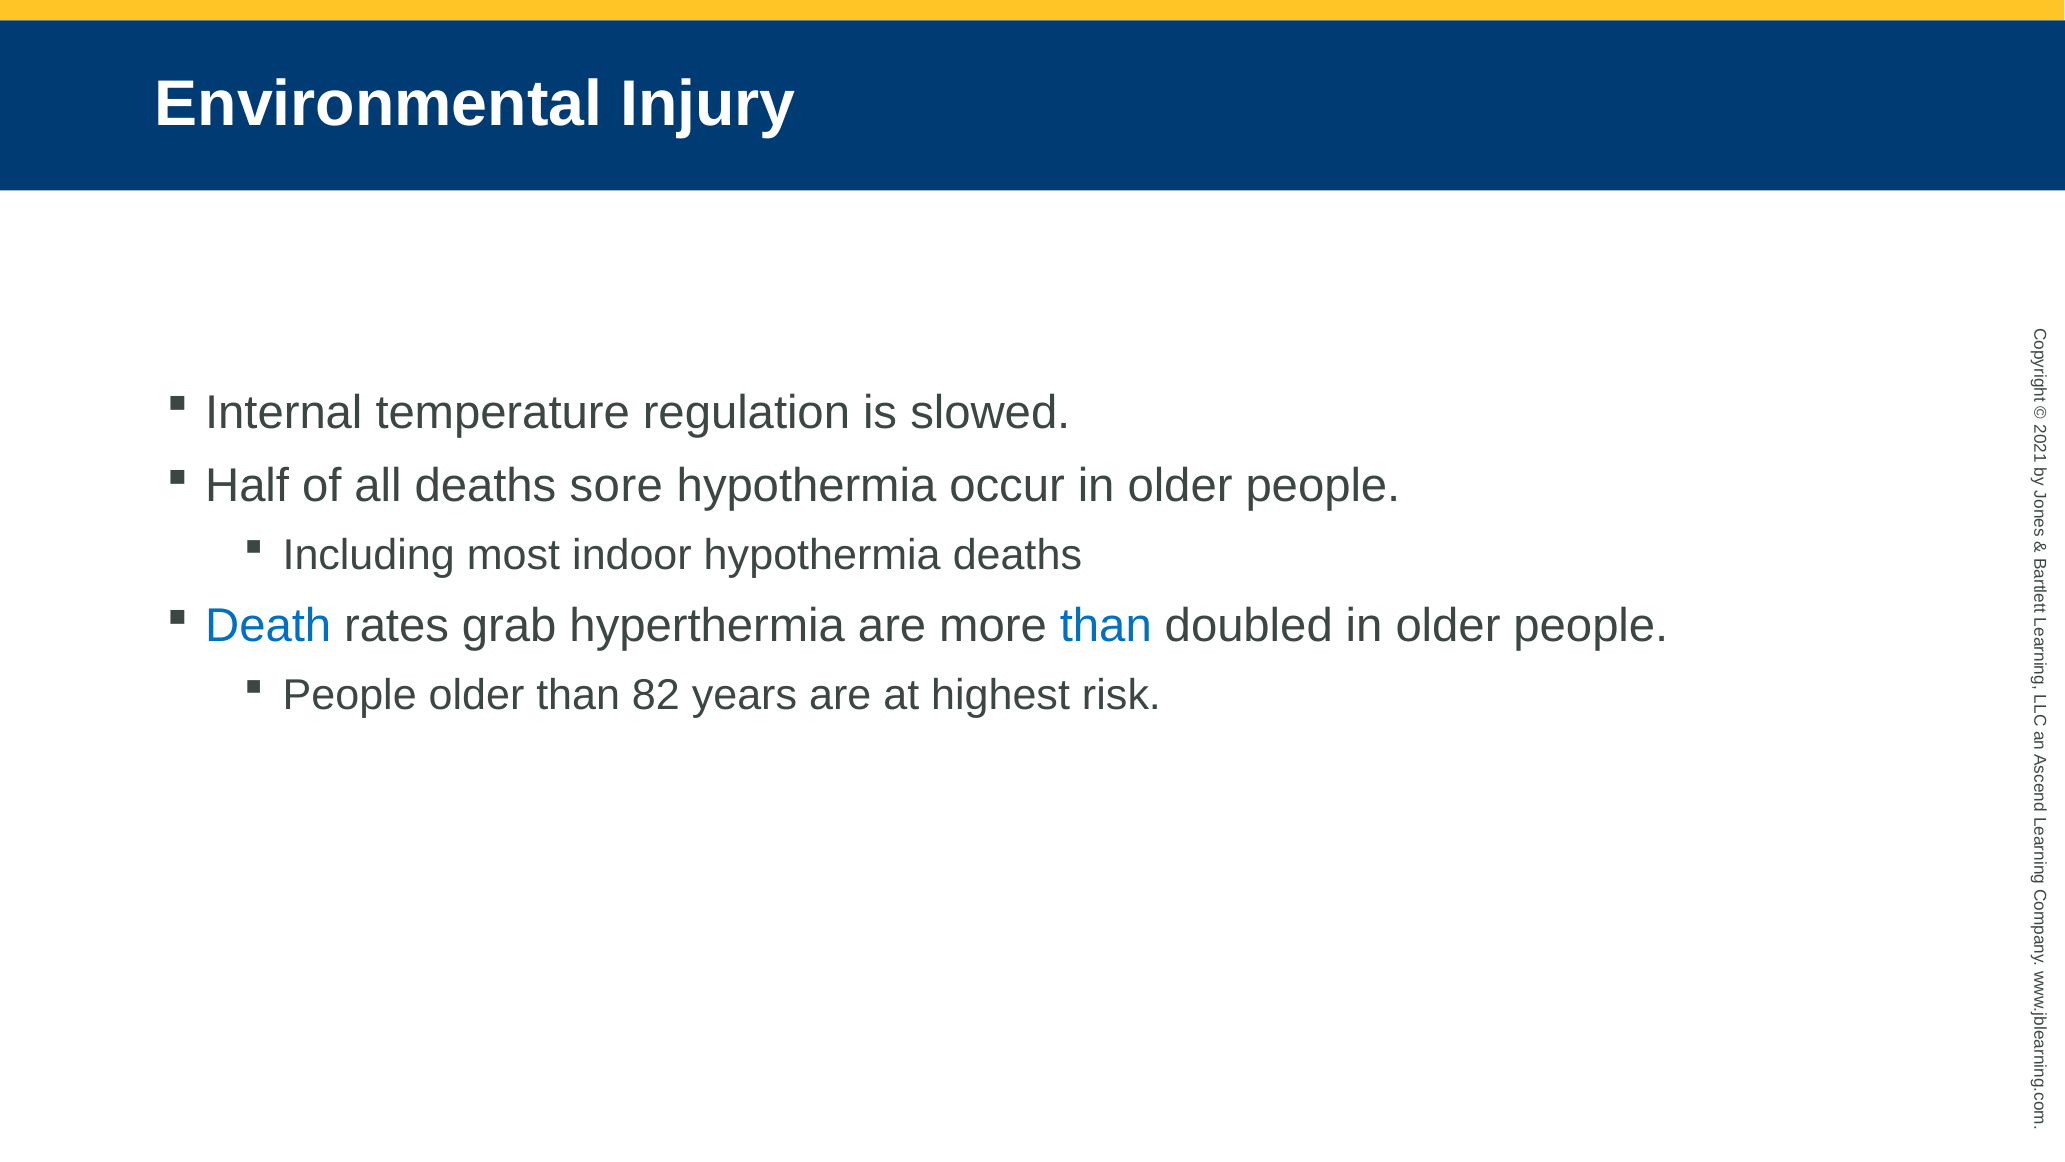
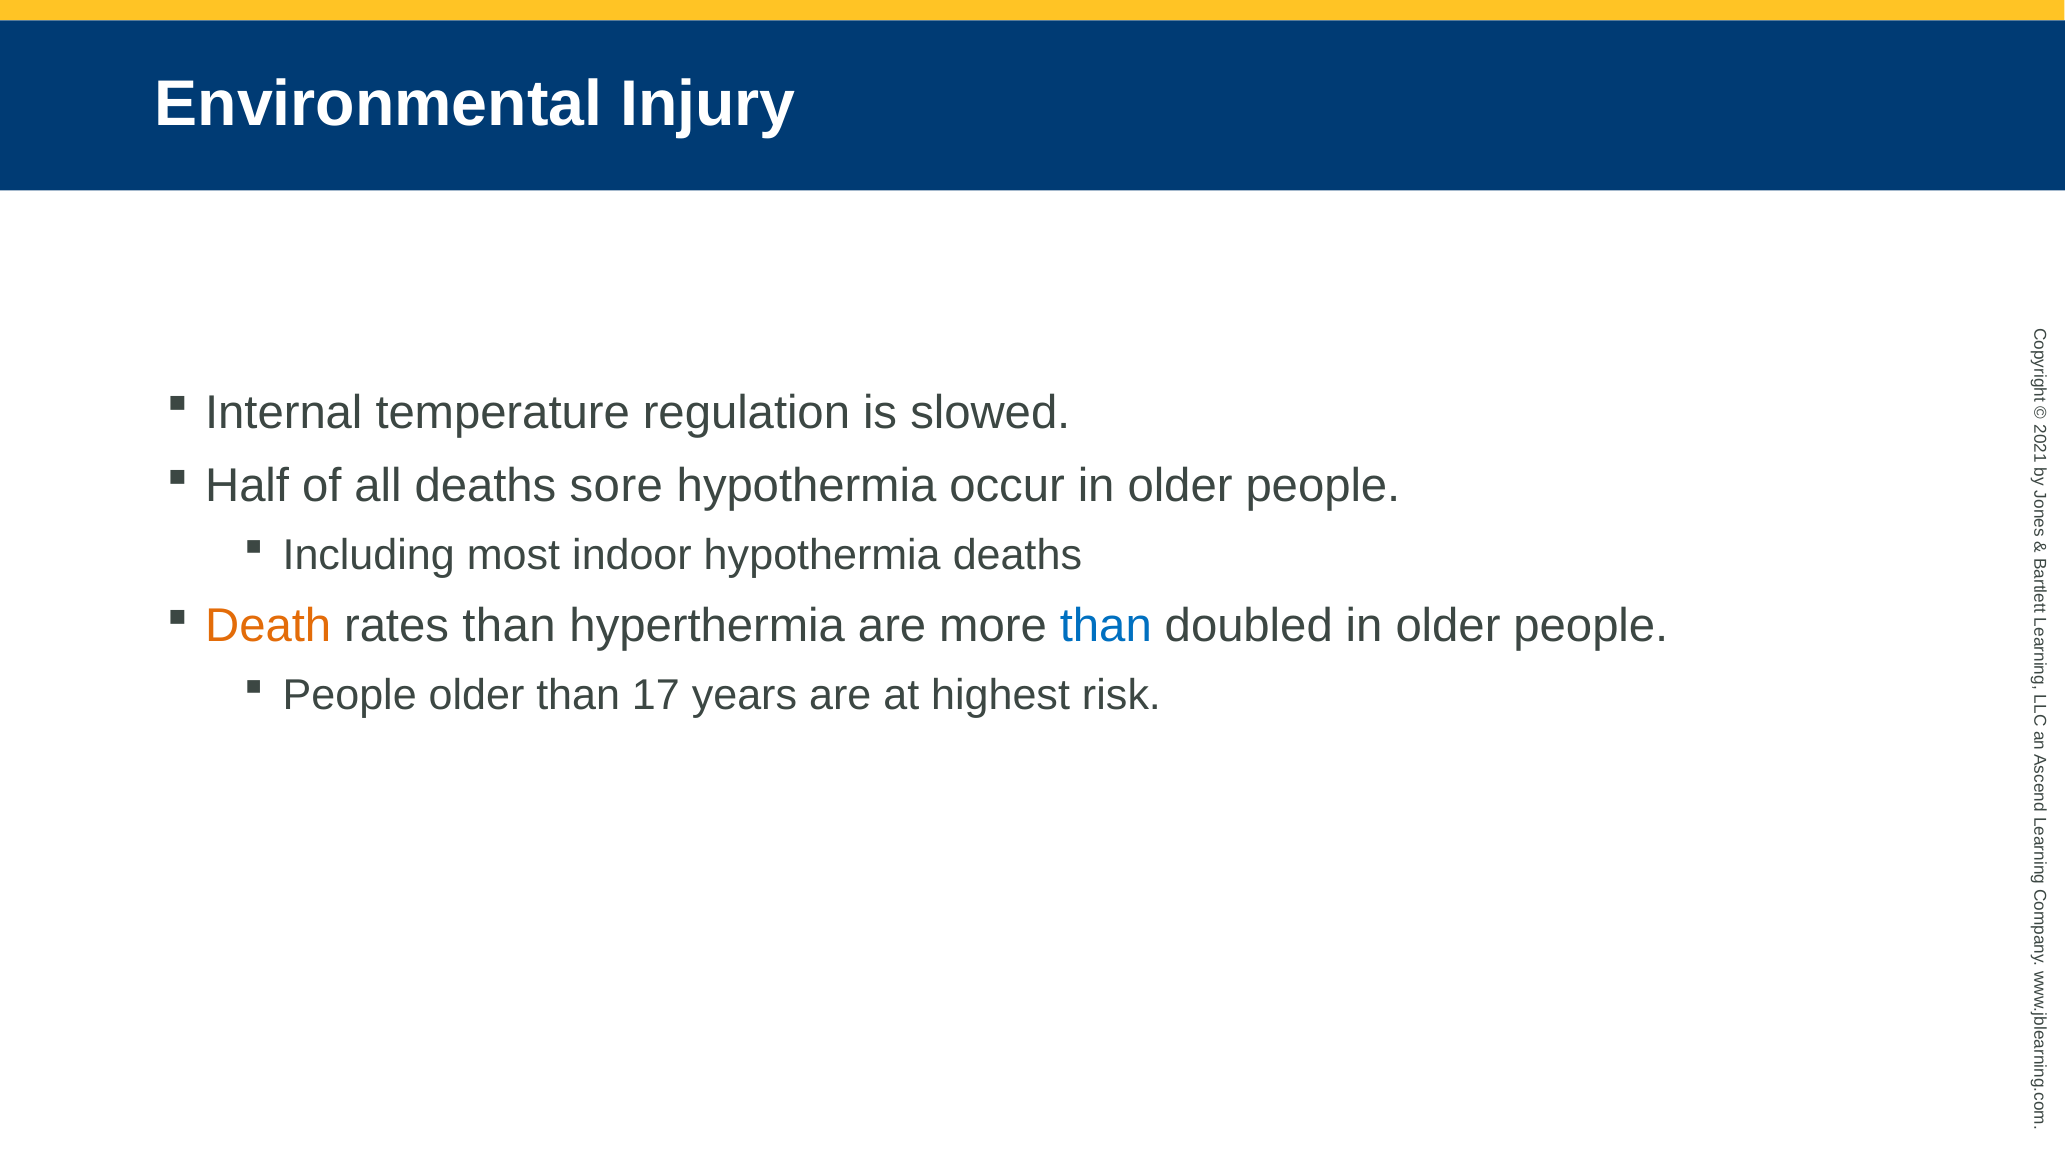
Death colour: blue -> orange (268, 626)
rates grab: grab -> than (509, 626)
82: 82 -> 17 (656, 695)
